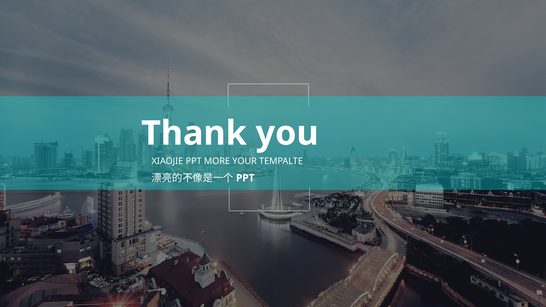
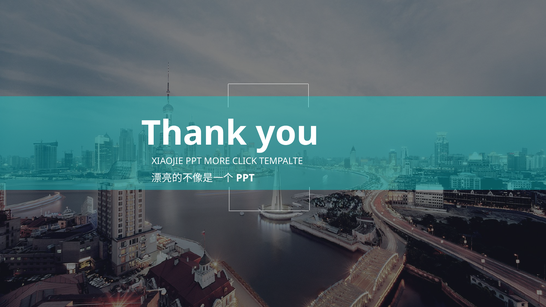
YOUR: YOUR -> CLICK (245, 161)
